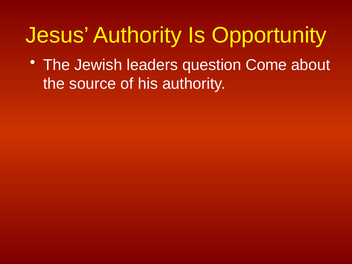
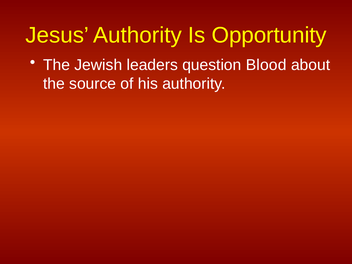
Come: Come -> Blood (266, 65)
